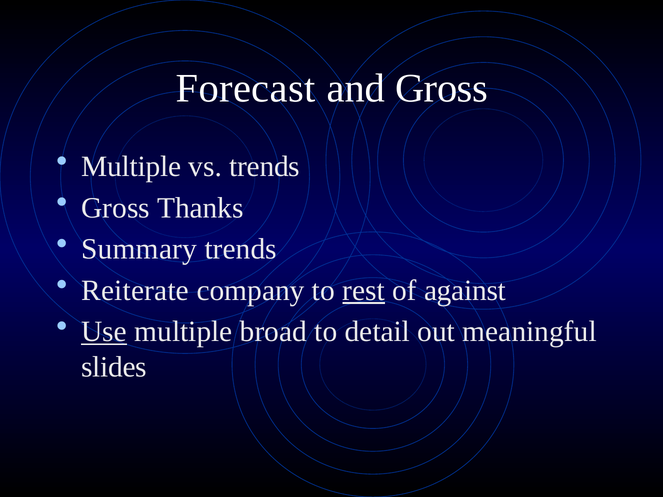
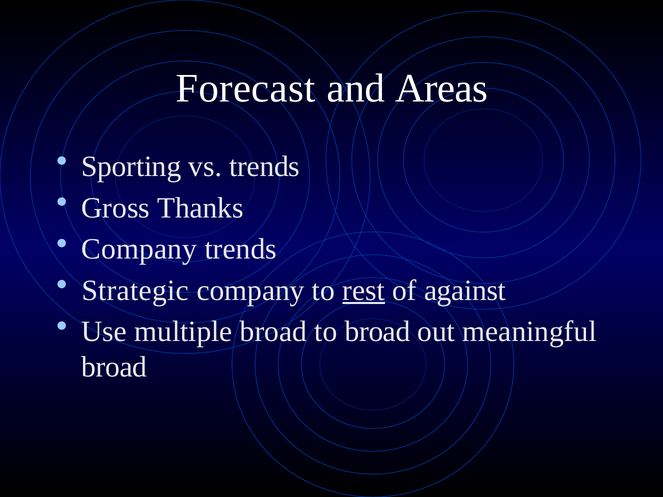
and Gross: Gross -> Areas (442, 88)
Multiple: Multiple -> Sporting (131, 167)
Summary: Summary -> Company (139, 249)
Reiterate: Reiterate -> Strategic (135, 291)
Use underline: present -> none (104, 332)
to detail: detail -> broad (378, 332)
slides: slides -> broad (114, 367)
